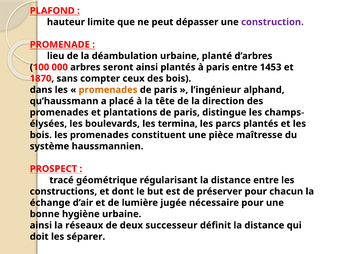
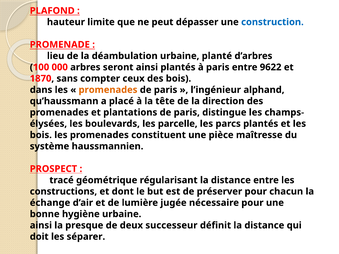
construction colour: purple -> blue (272, 22)
1453: 1453 -> 9622 (271, 67)
termina: termina -> parcelle (178, 124)
réseaux: réseaux -> presque (84, 226)
